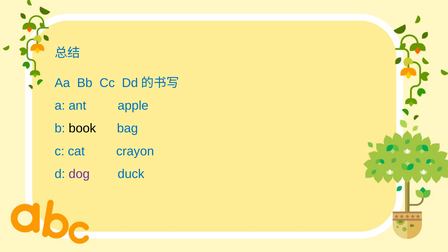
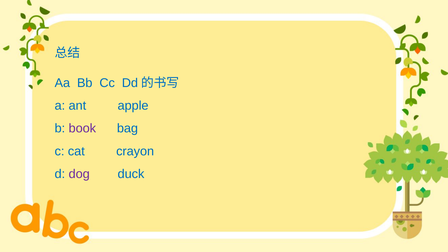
book colour: black -> purple (82, 129)
